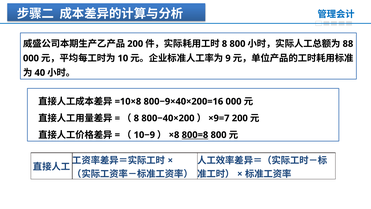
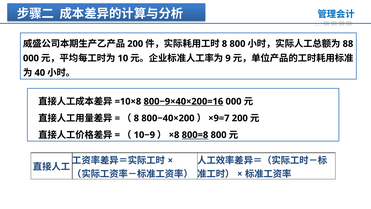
800−9×40×200=16 underline: none -> present (183, 101)
